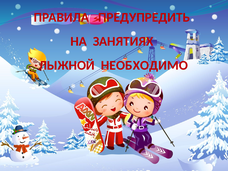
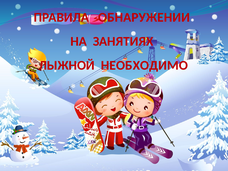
ПРЕДУПРЕДИТЬ: ПРЕДУПРЕДИТЬ -> ОБНАРУЖЕНИИ (144, 17)
